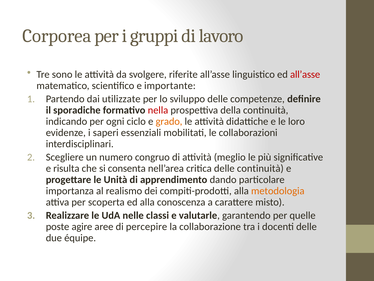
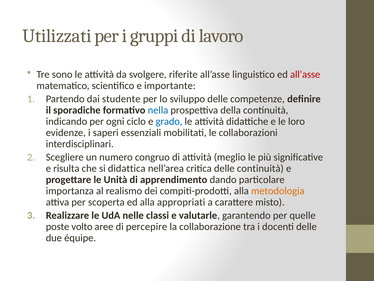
Corporea: Corporea -> Utilizzati (57, 36)
utilizzate: utilizzate -> studente (121, 99)
nella colour: red -> blue (158, 110)
grado colour: orange -> blue (169, 121)
consenta: consenta -> didattica (127, 168)
conoscenza: conoscenza -> appropriati (181, 202)
agire: agire -> volto (82, 226)
